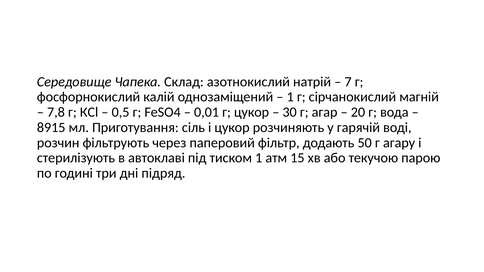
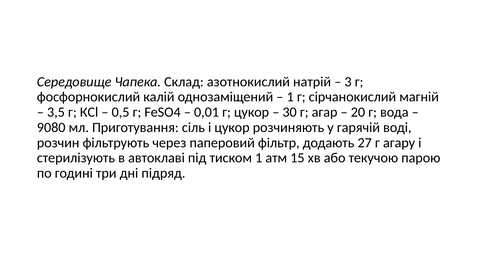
7: 7 -> 3 (348, 82)
7,8: 7,8 -> 3,5 (56, 112)
8915: 8915 -> 9080 (51, 128)
50: 50 -> 27 (365, 143)
